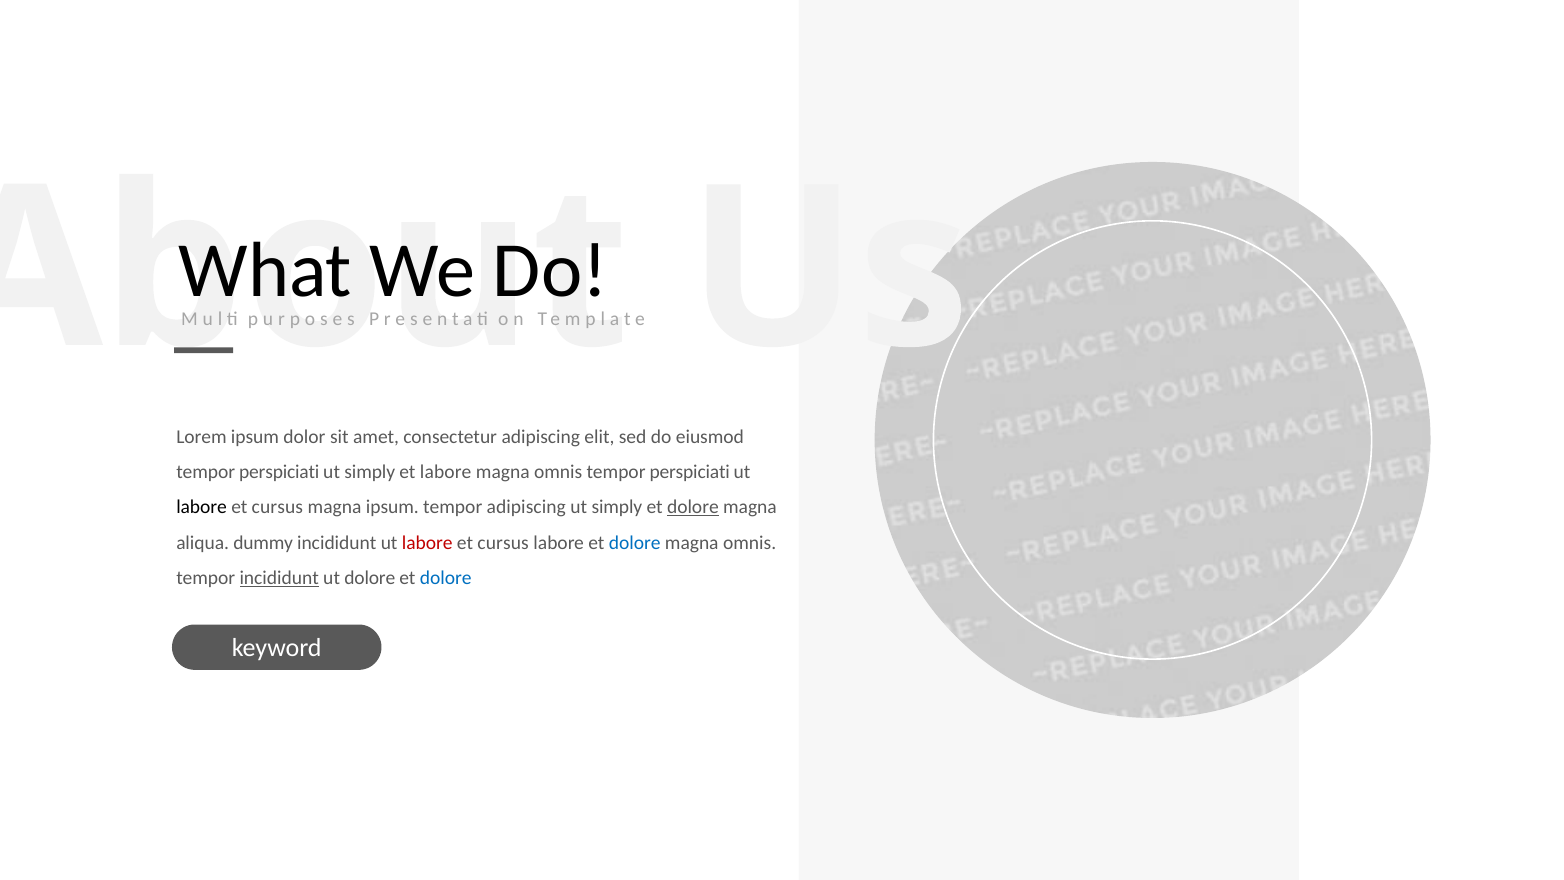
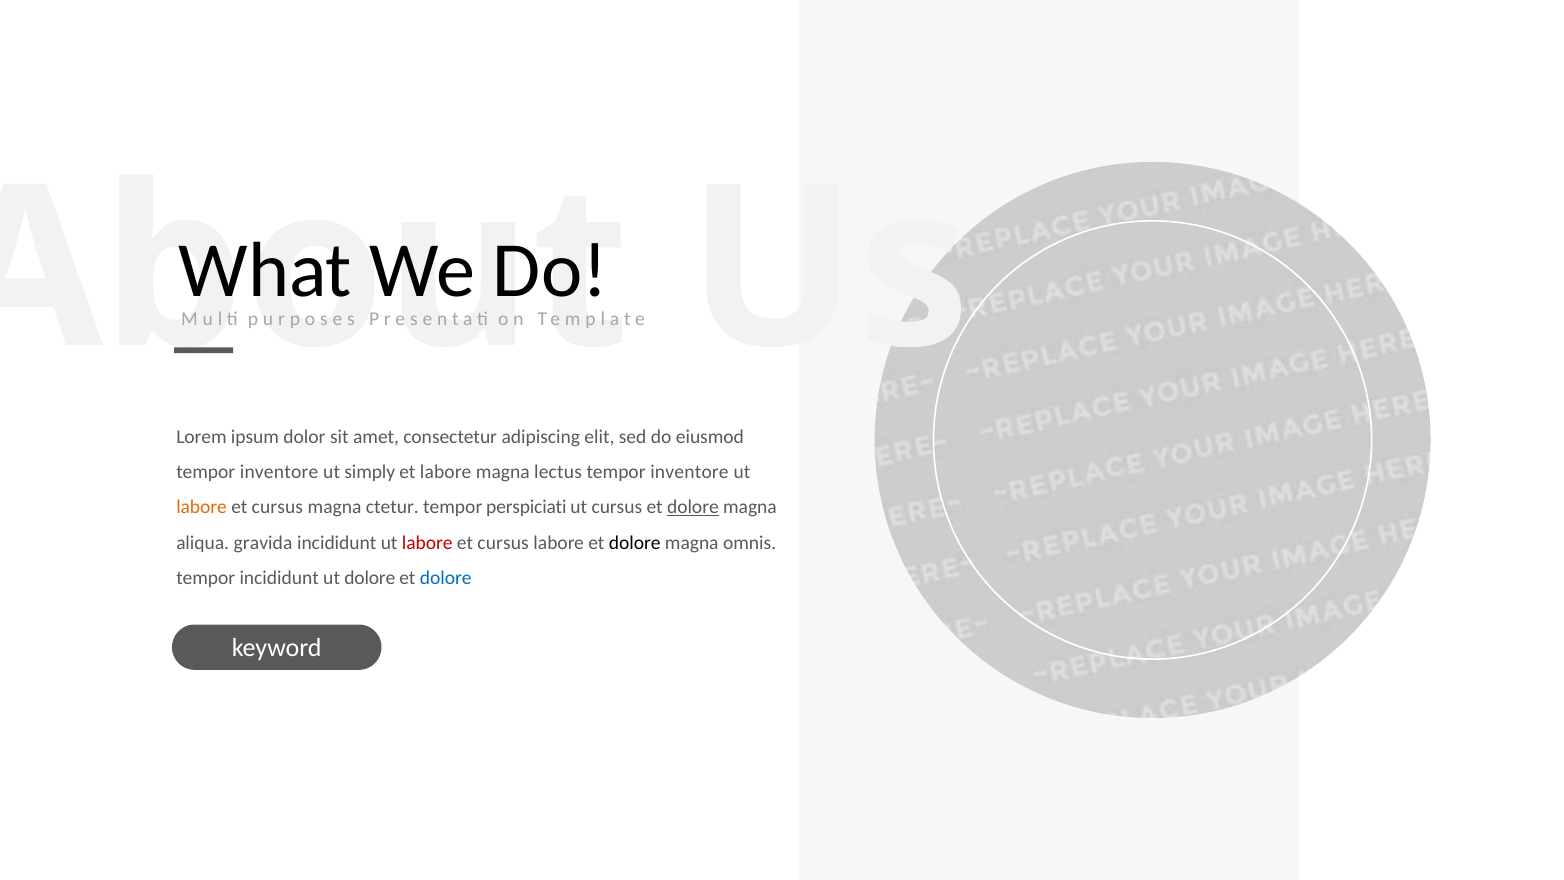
perspiciati: perspiciati -> inventore (279, 472)
omnis: omnis -> lectus (558, 472)
perspiciati: perspiciati -> inventore (689, 472)
labore colour: black -> orange (202, 507)
magna ipsum: ipsum -> ctetur (392, 507)
tempor adipiscing: adipiscing -> perspiciati (526, 507)
simply: simply -> cursus (617, 507)
dummy: dummy -> gravida (263, 543)
dolore colour: blue -> black (635, 543)
incididunt underline: present -> none (279, 578)
